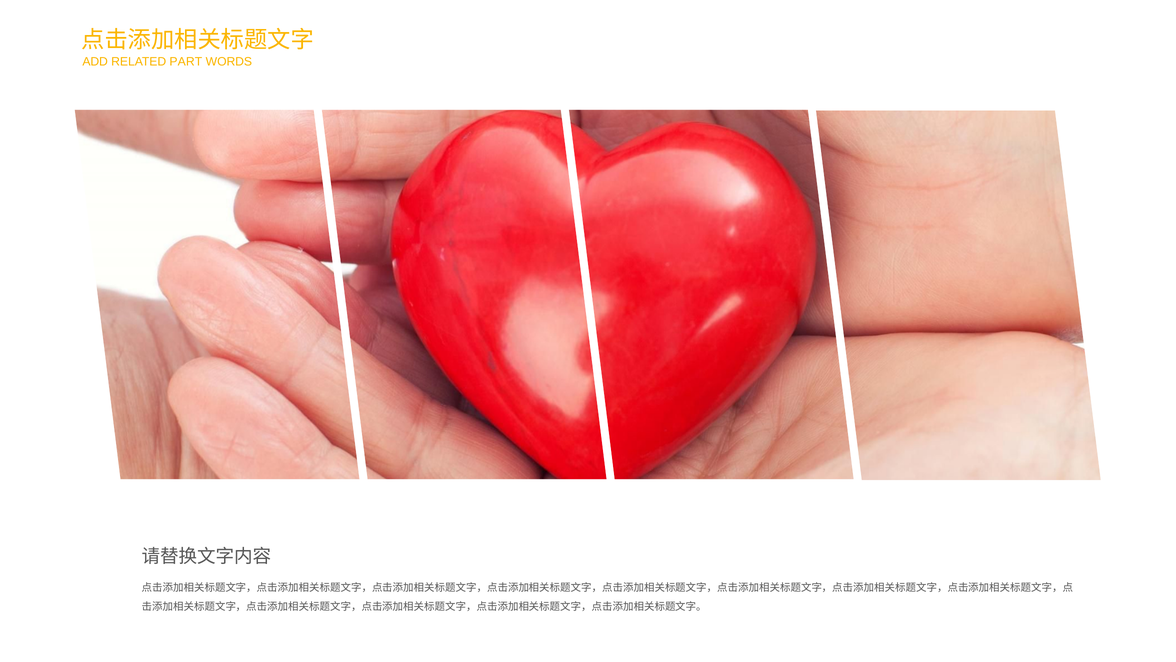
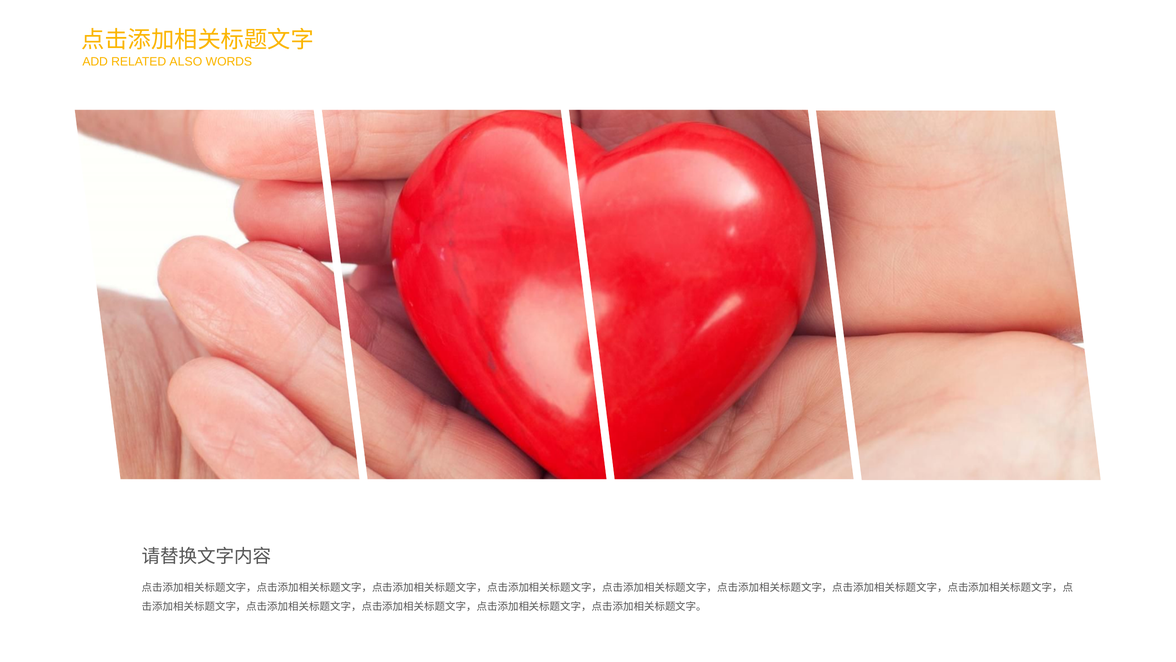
PART: PART -> ALSO (186, 62)
